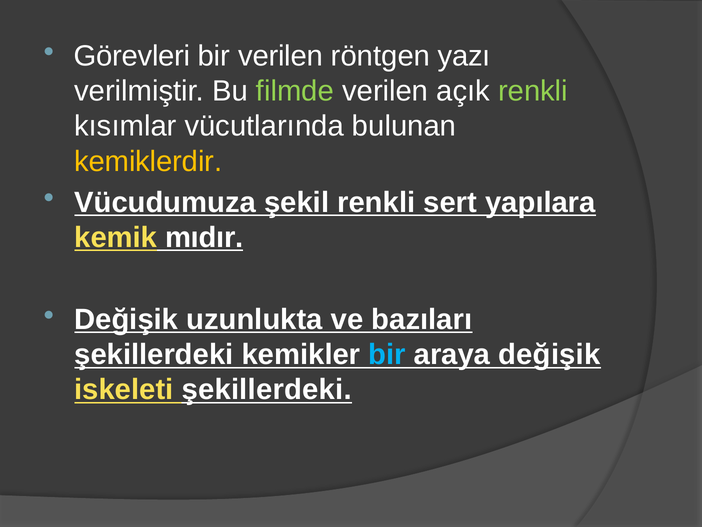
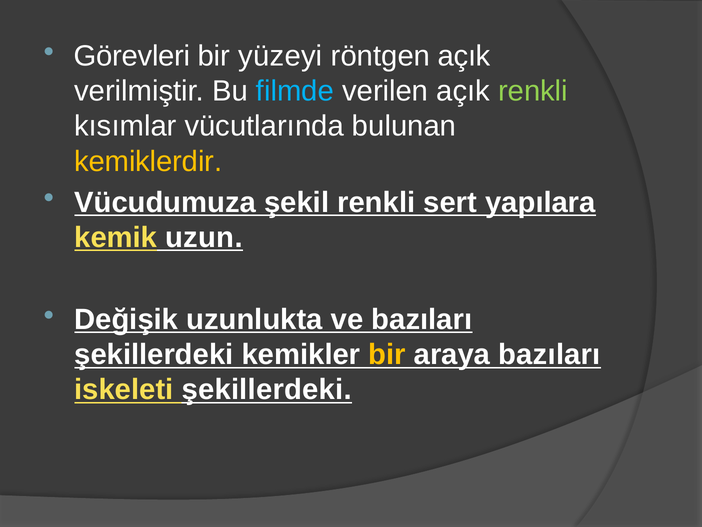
bir verilen: verilen -> yüzeyi (280, 56)
röntgen yazı: yazı -> açık (464, 56)
filmde colour: light green -> light blue (295, 91)
mıdır: mıdır -> uzun (204, 237)
bir colour: light blue -> yellow (387, 354)
araya değişik: değişik -> bazıları (549, 354)
